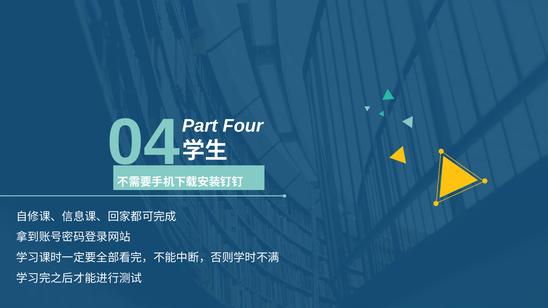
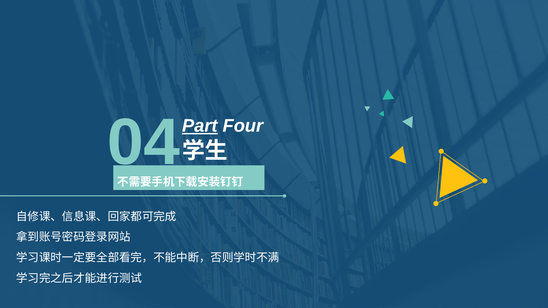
Part underline: none -> present (200, 126)
